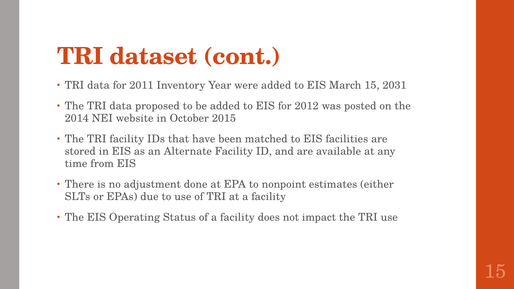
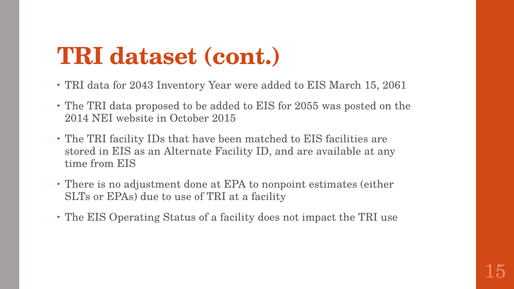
2011: 2011 -> 2043 (141, 85)
2031: 2031 -> 2061 (395, 85)
2012: 2012 -> 2055 (307, 106)
